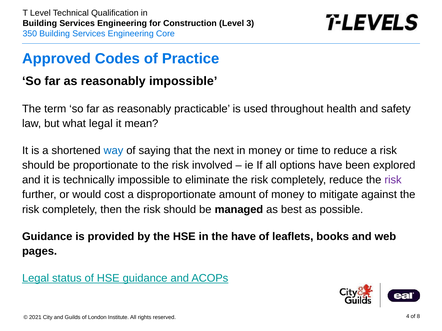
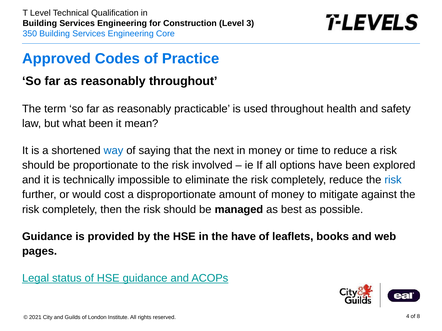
reasonably impossible: impossible -> throughout (183, 81)
what legal: legal -> been (101, 124)
risk colour: purple -> blue (393, 180)
